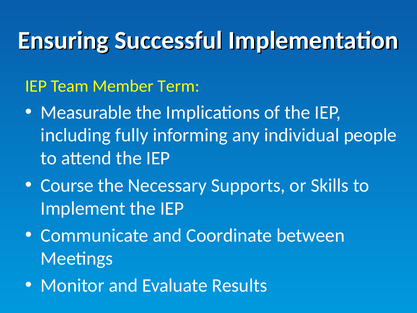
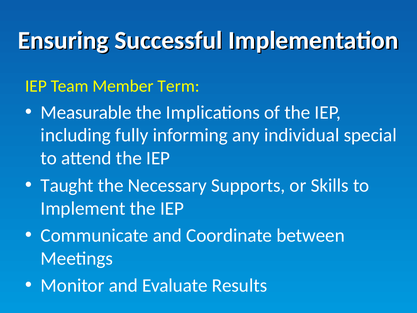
people: people -> special (370, 135)
Course: Course -> Taught (67, 185)
